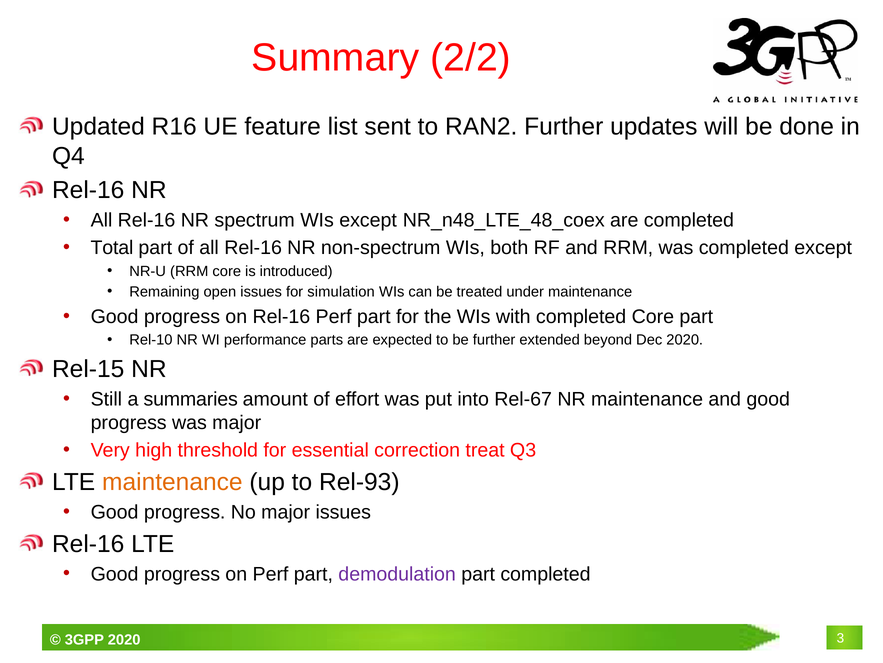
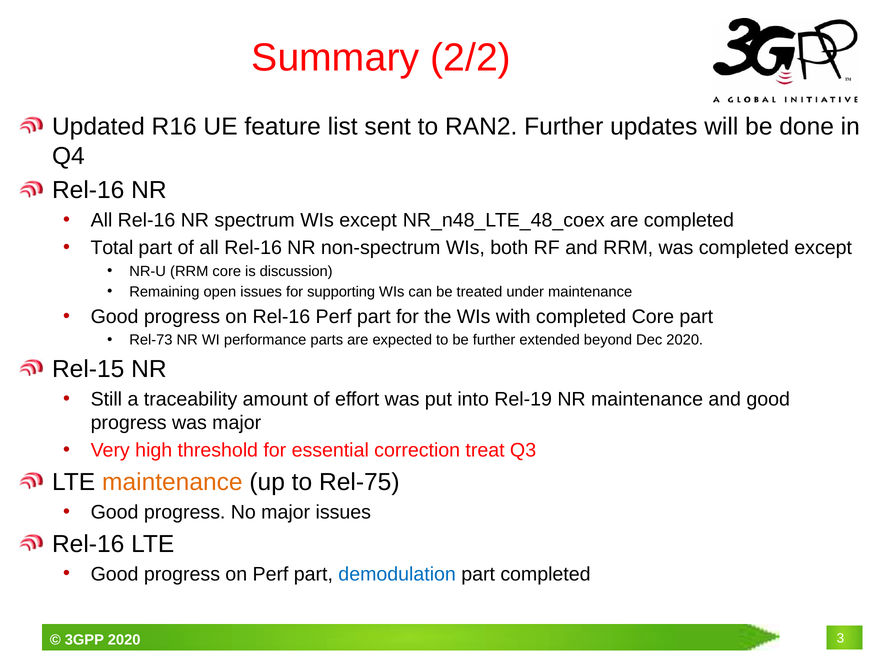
introduced: introduced -> discussion (296, 271)
simulation: simulation -> supporting (341, 292)
Rel-10: Rel-10 -> Rel-73 (151, 340)
summaries: summaries -> traceability (191, 399)
Rel-67: Rel-67 -> Rel-19 (523, 399)
Rel-93: Rel-93 -> Rel-75 (359, 482)
demodulation colour: purple -> blue (397, 573)
